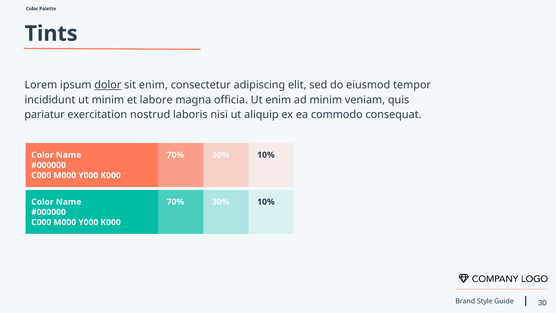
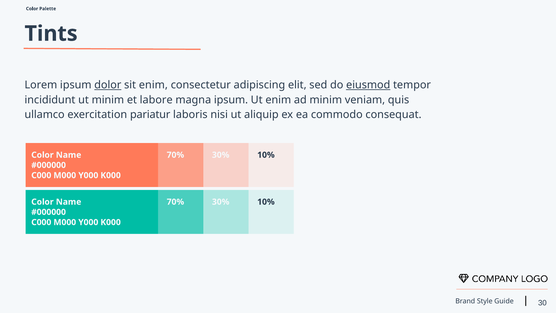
eiusmod underline: none -> present (368, 85)
magna officia: officia -> ipsum (231, 100)
pariatur: pariatur -> ullamco (45, 115)
nostrud: nostrud -> pariatur (150, 115)
